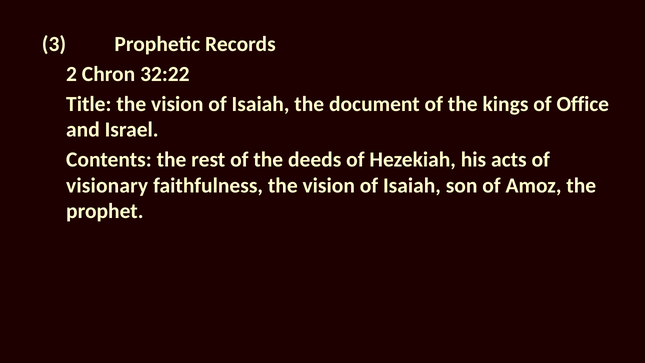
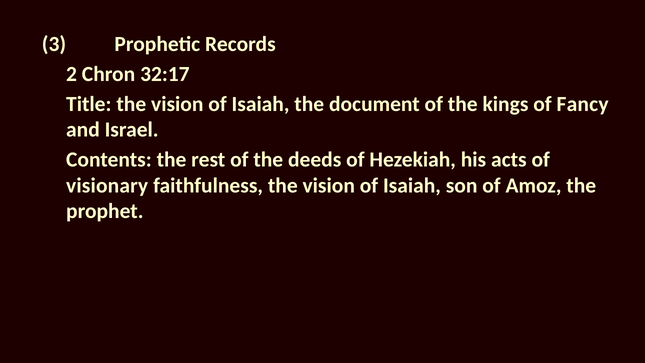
32:22: 32:22 -> 32:17 (165, 74)
Office: Office -> Fancy (583, 104)
